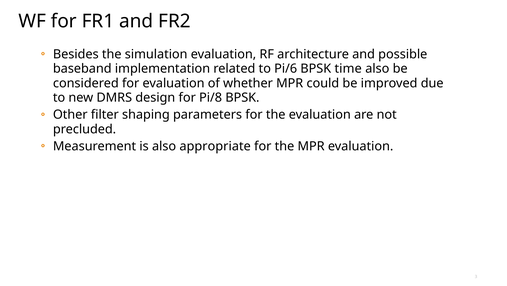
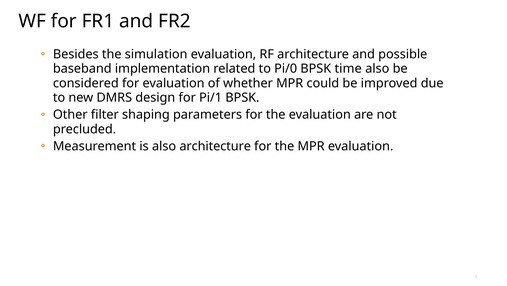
Pi/6: Pi/6 -> Pi/0 (286, 69)
Pi/8: Pi/8 -> Pi/1 (211, 98)
also appropriate: appropriate -> architecture (215, 146)
